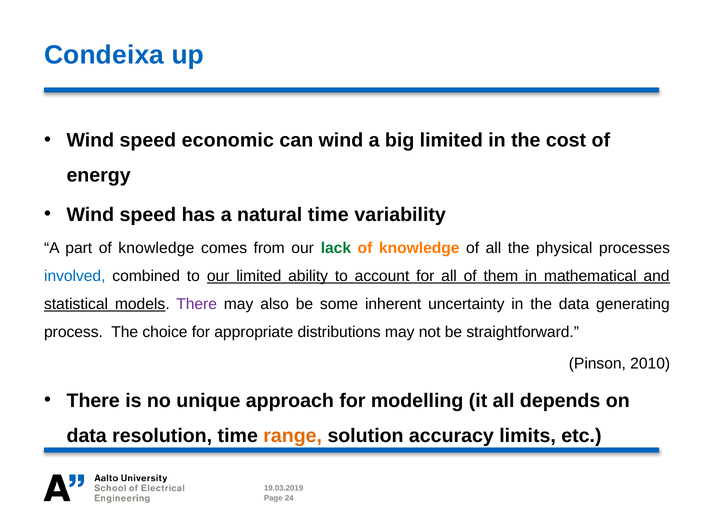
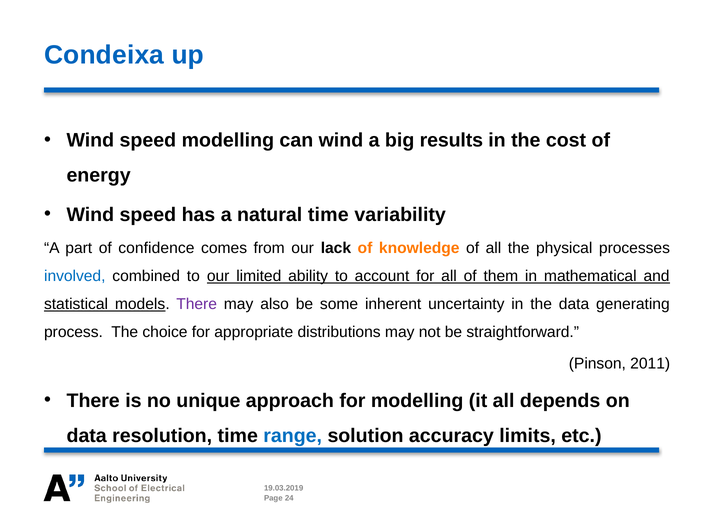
speed economic: economic -> modelling (228, 140)
big limited: limited -> results (451, 140)
part of knowledge: knowledge -> confidence (156, 248)
lack colour: green -> black (336, 248)
2010: 2010 -> 2011 (650, 363)
range colour: orange -> blue (293, 436)
